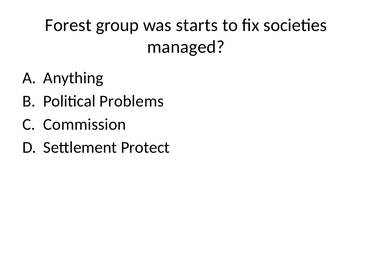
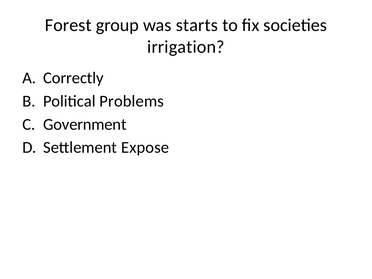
managed: managed -> irrigation (186, 47)
Anything: Anything -> Correctly (73, 78)
Commission: Commission -> Government (85, 124)
Protect: Protect -> Expose (145, 148)
